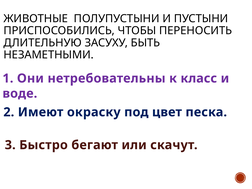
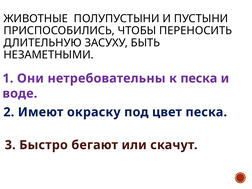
к класс: класс -> песка (199, 78)
